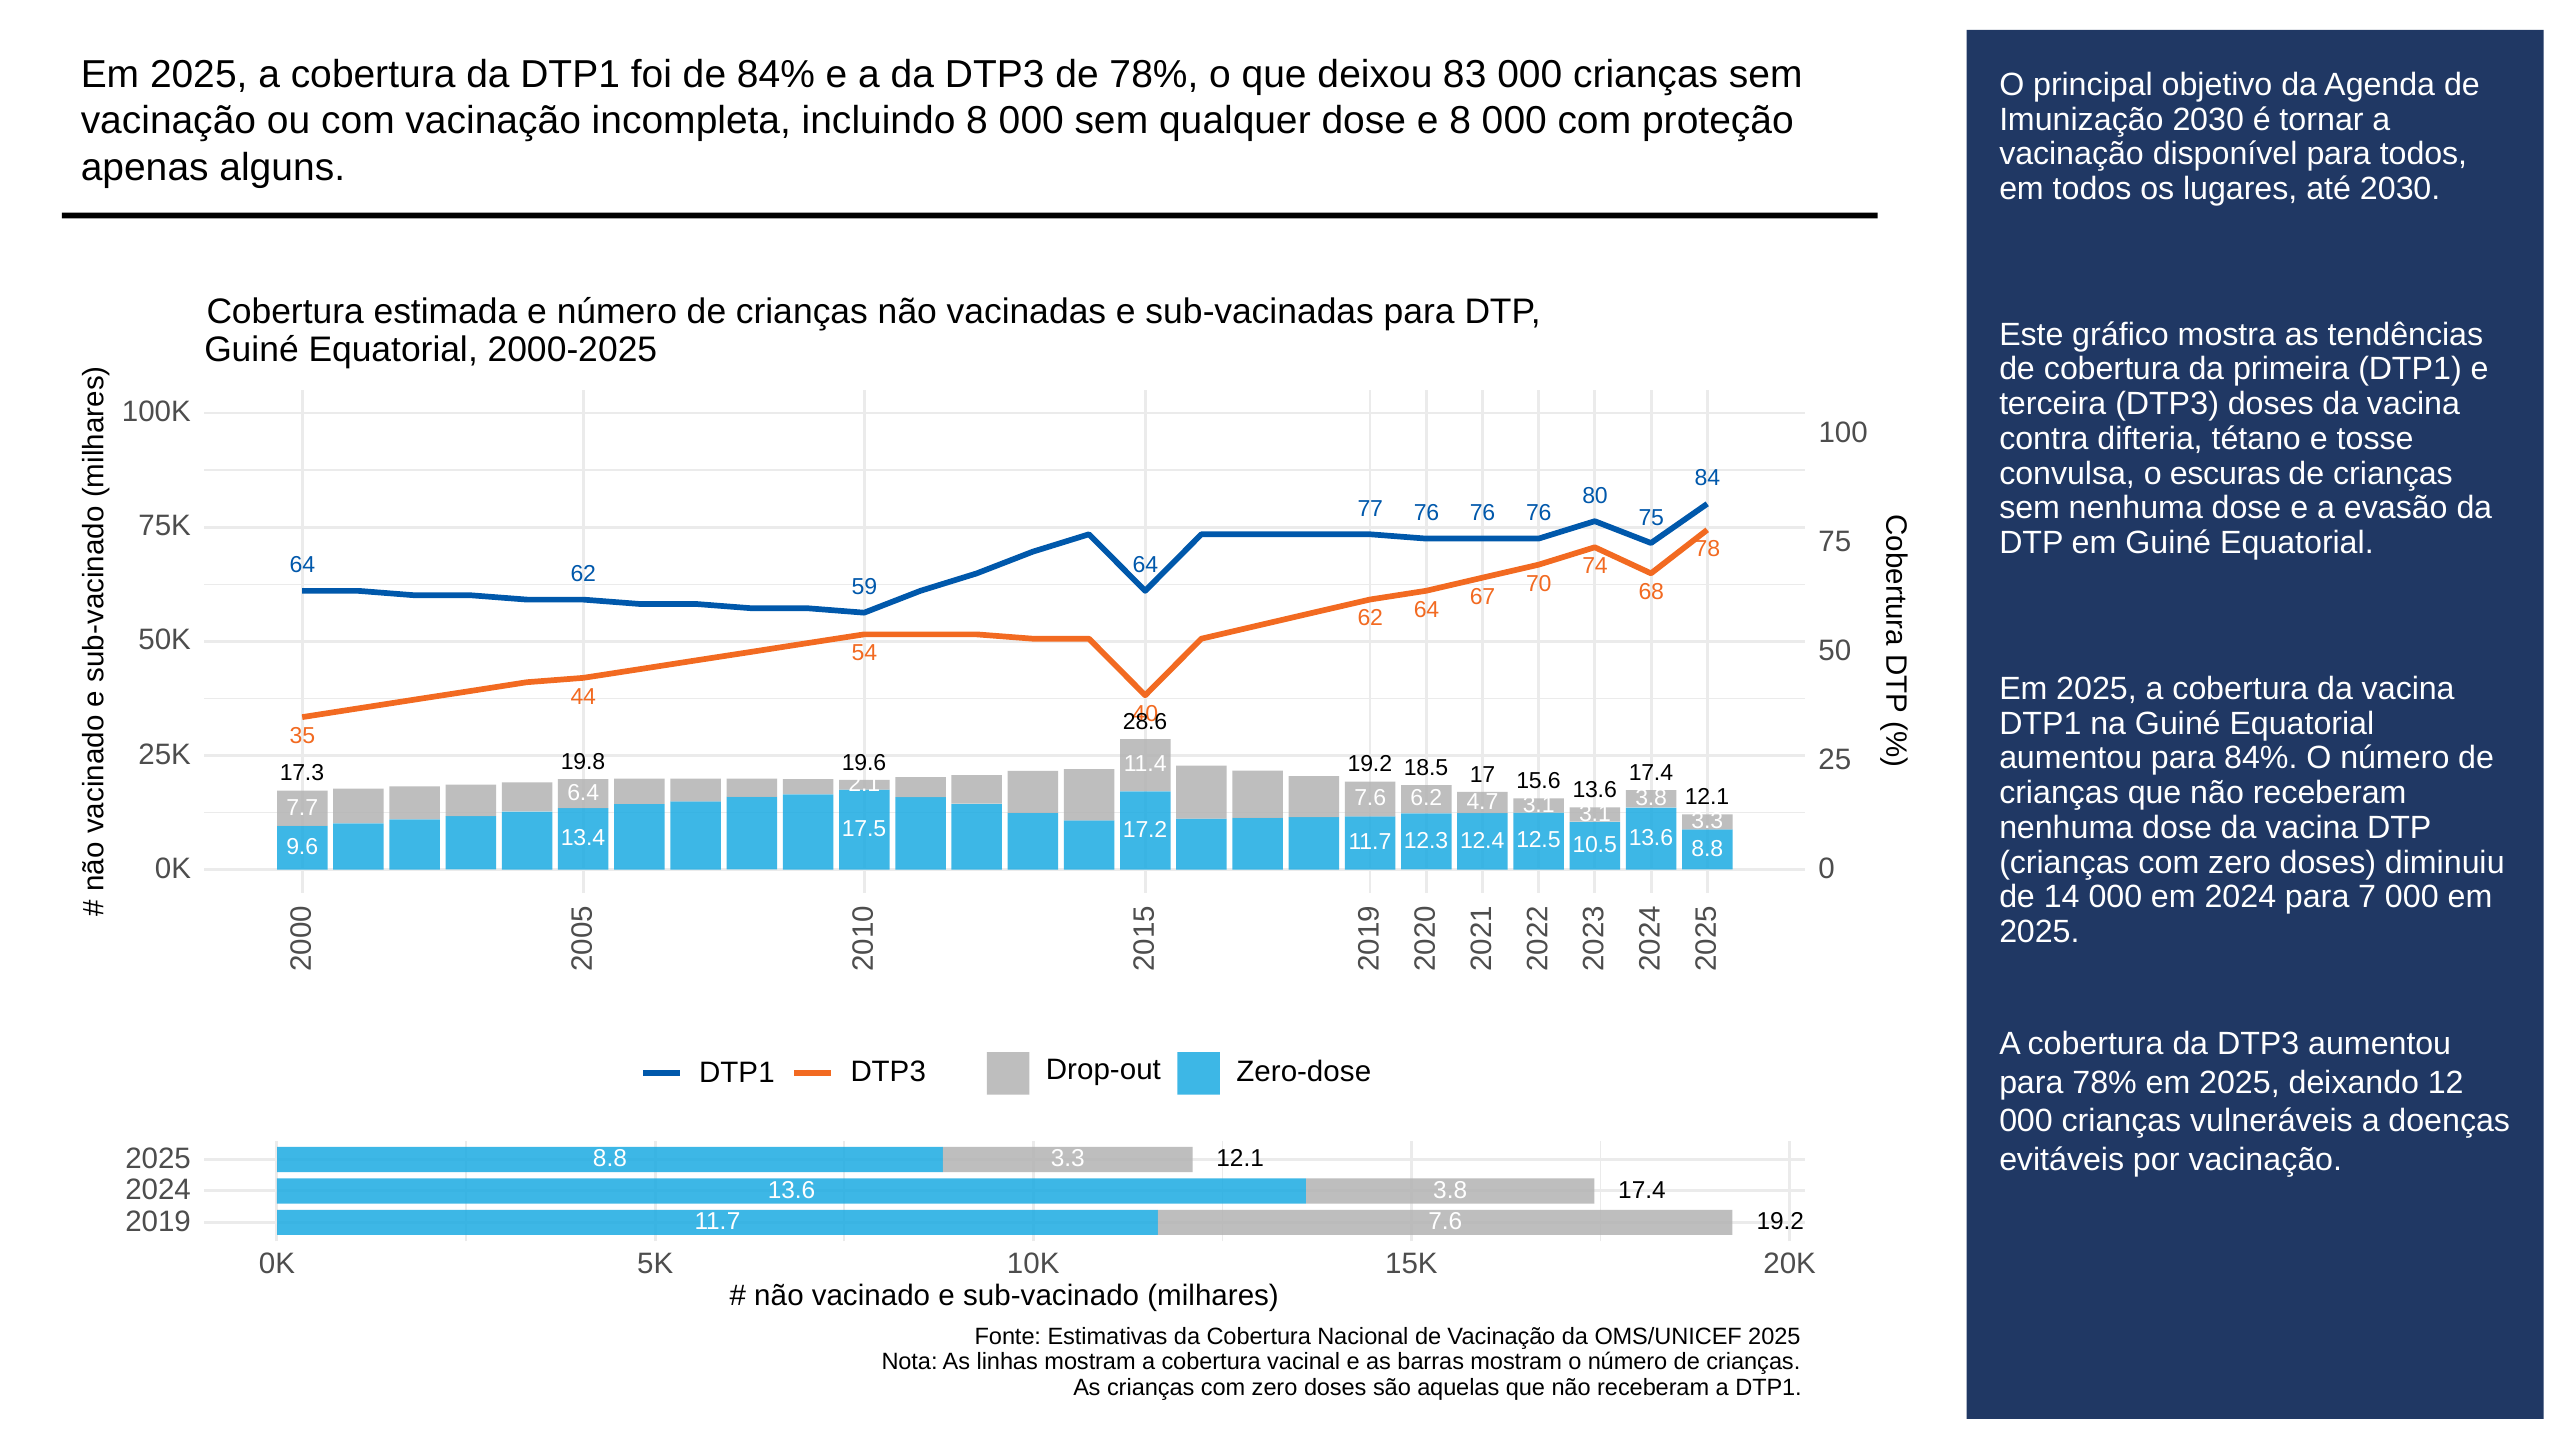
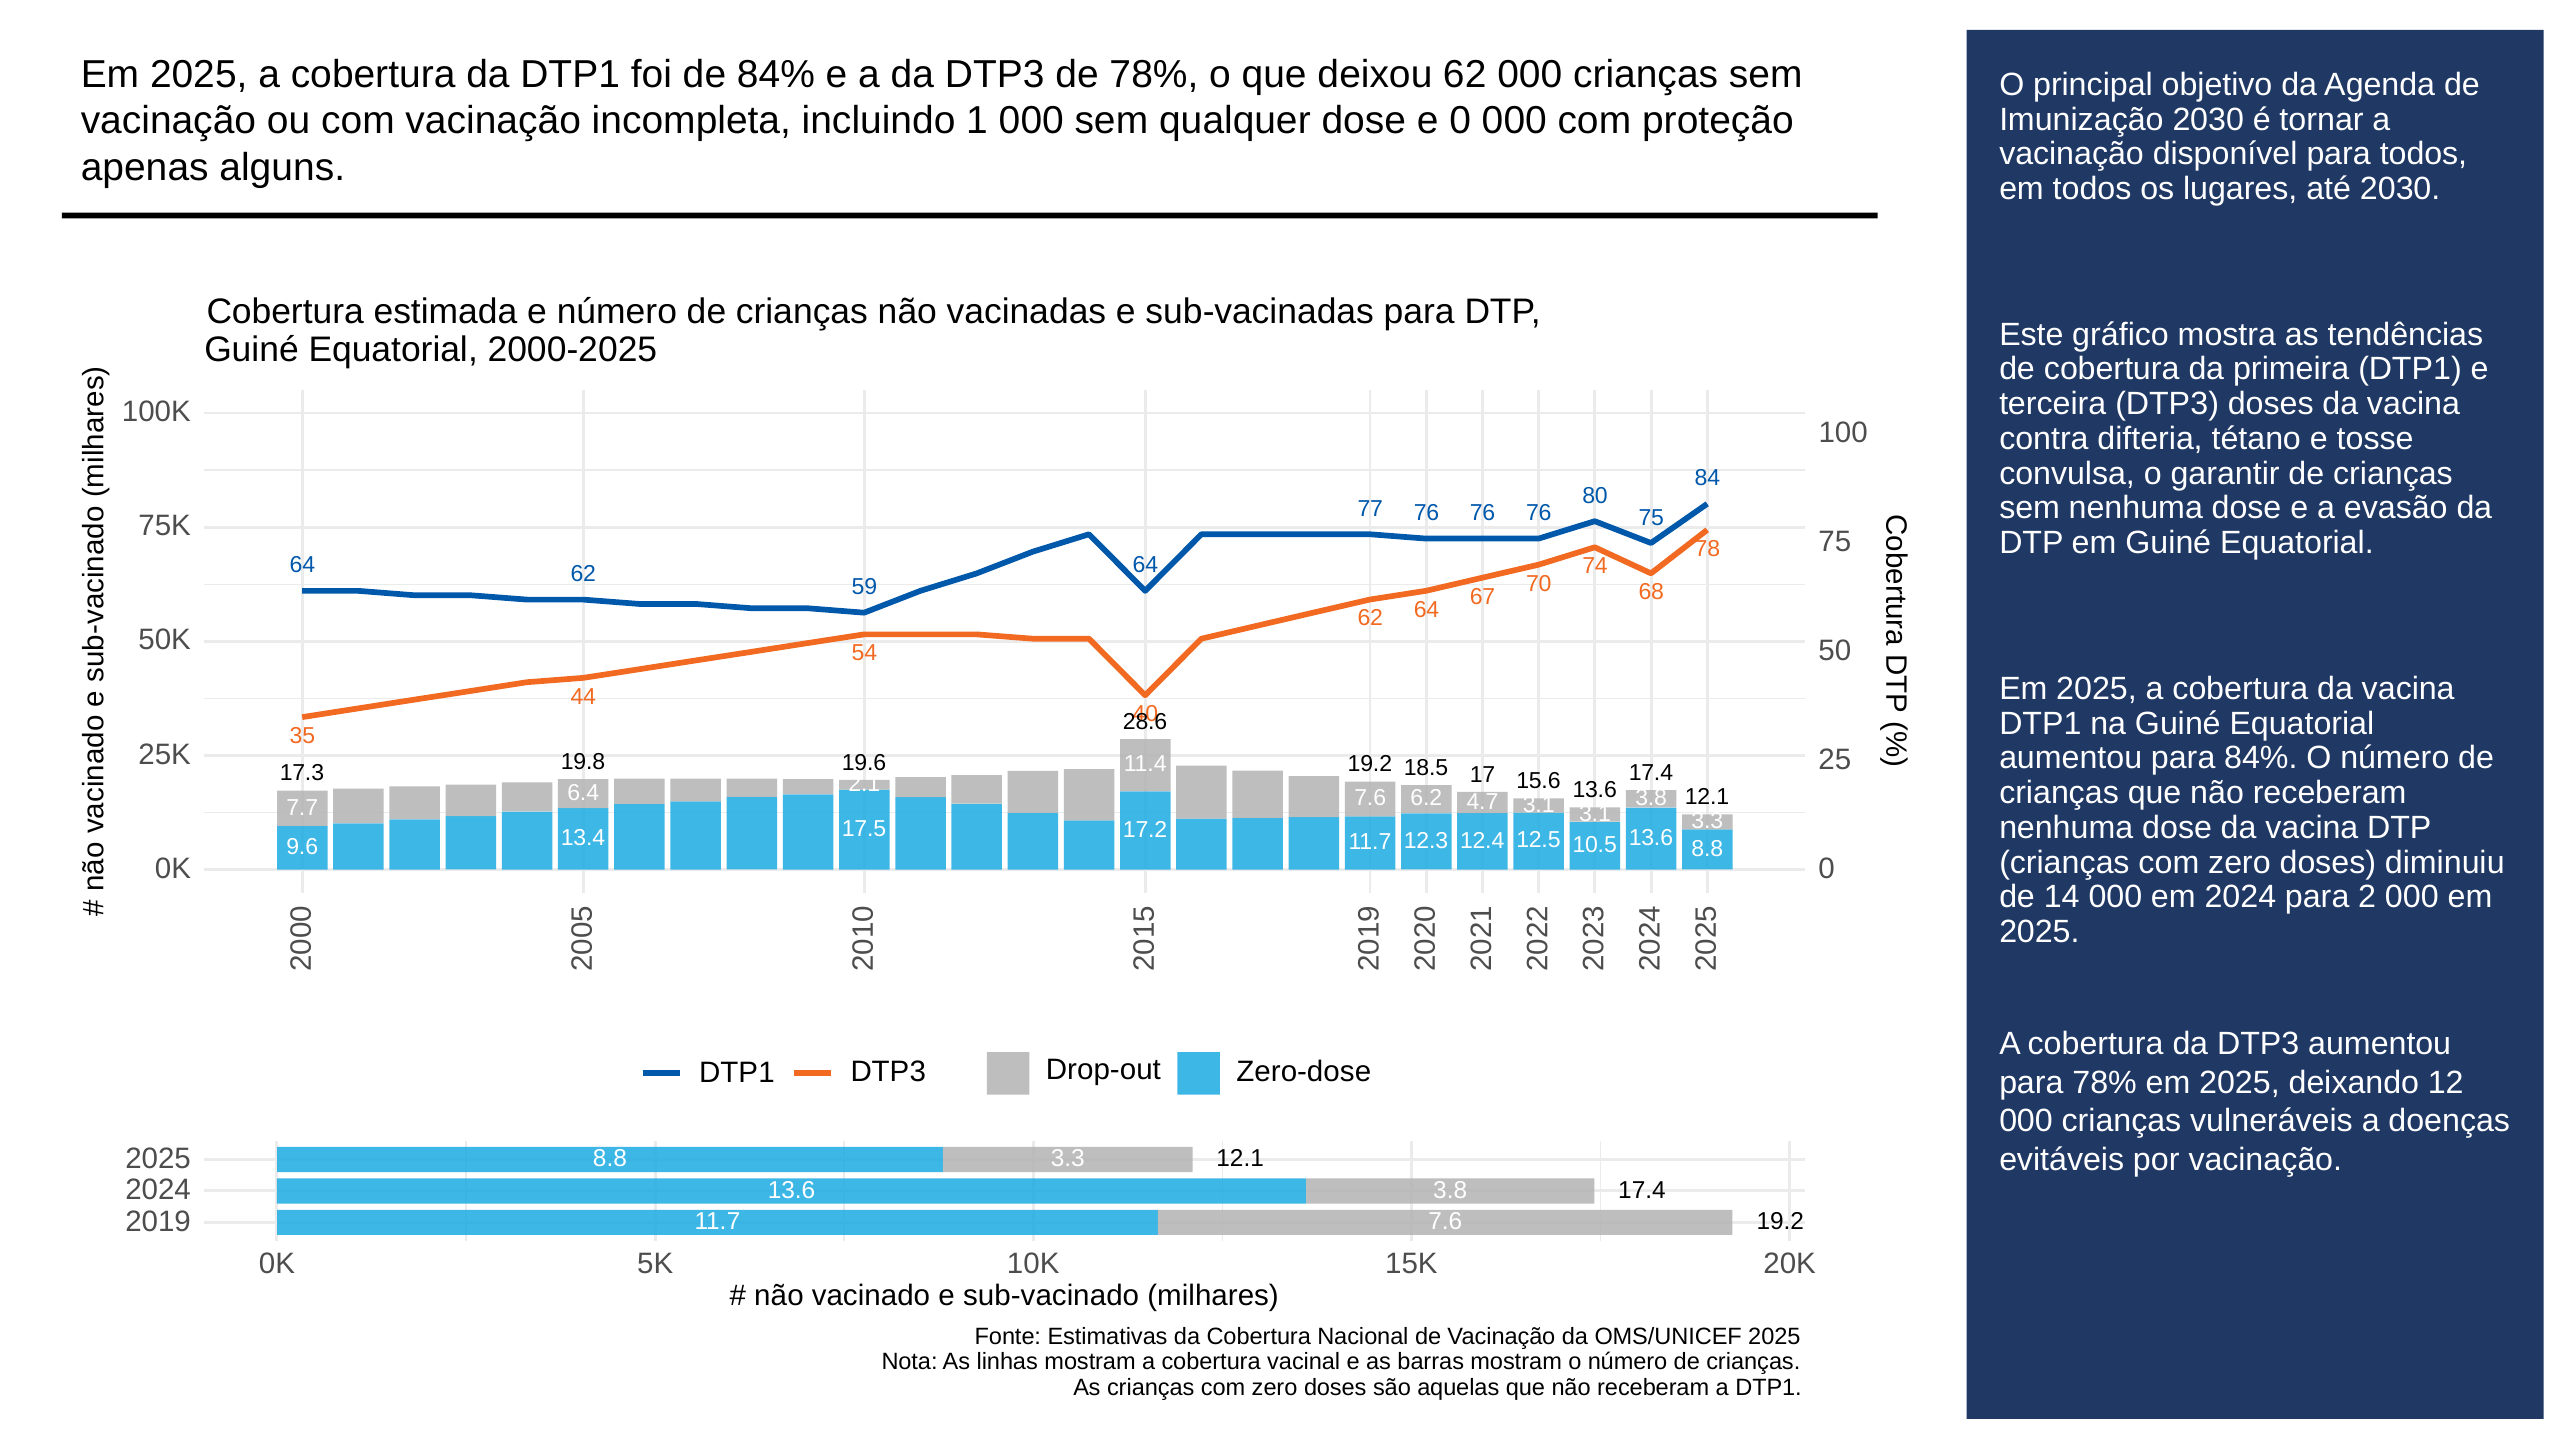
deixou 83: 83 -> 62 (1465, 74)
incluindo 8: 8 -> 1 (977, 121)
e 8: 8 -> 0 (1460, 121)
escuras: escuras -> garantir (2225, 474)
para 7: 7 -> 2 (2367, 897)
